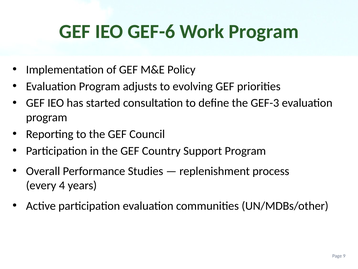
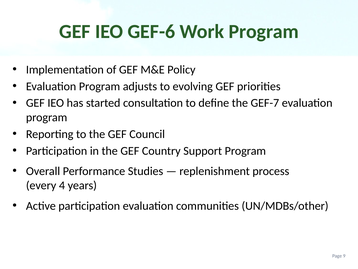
GEF-3: GEF-3 -> GEF-7 (265, 103)
